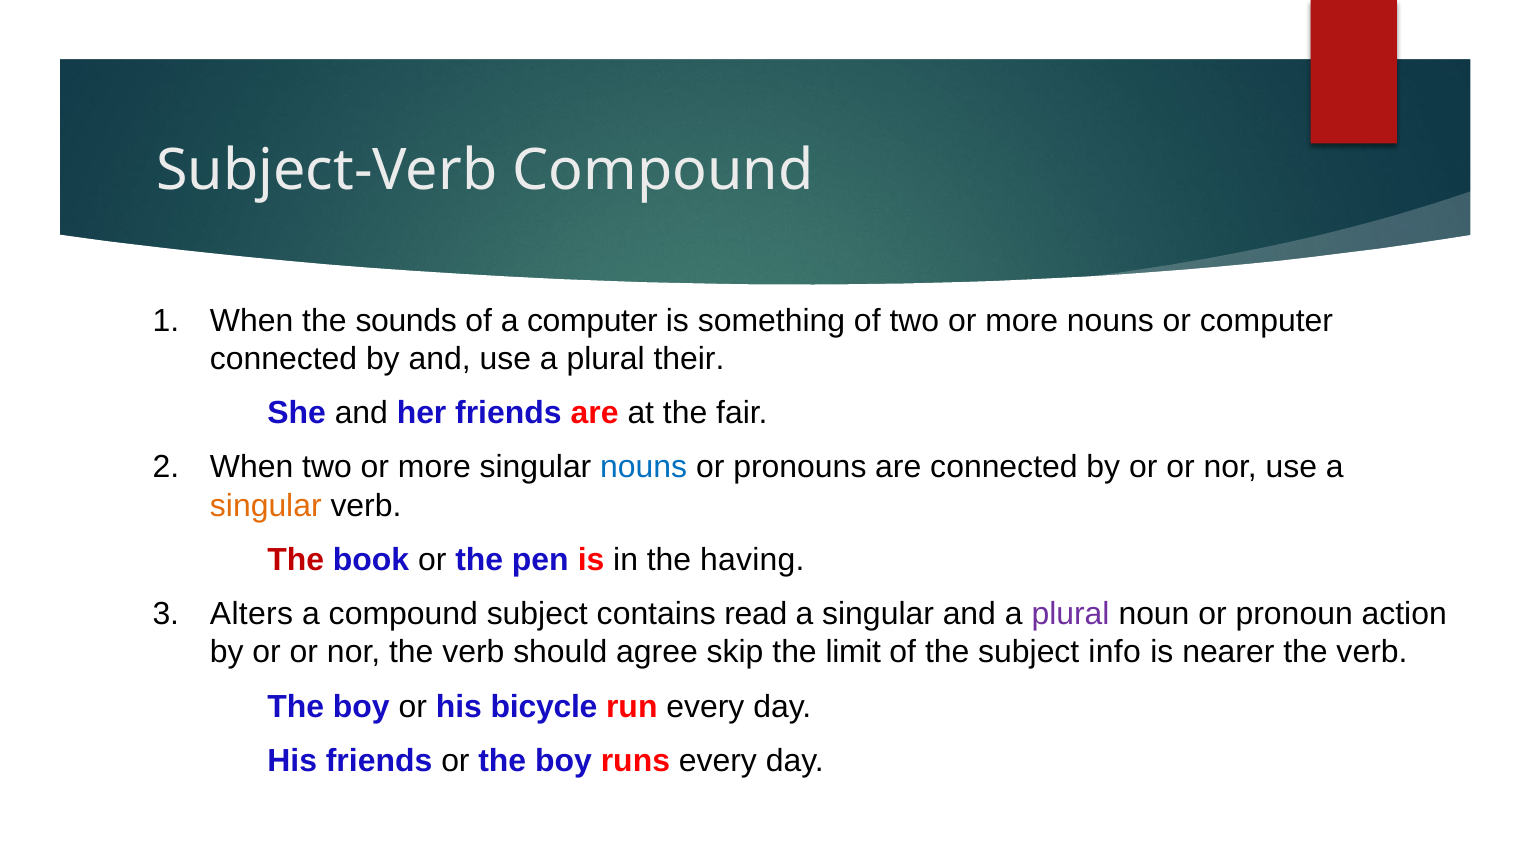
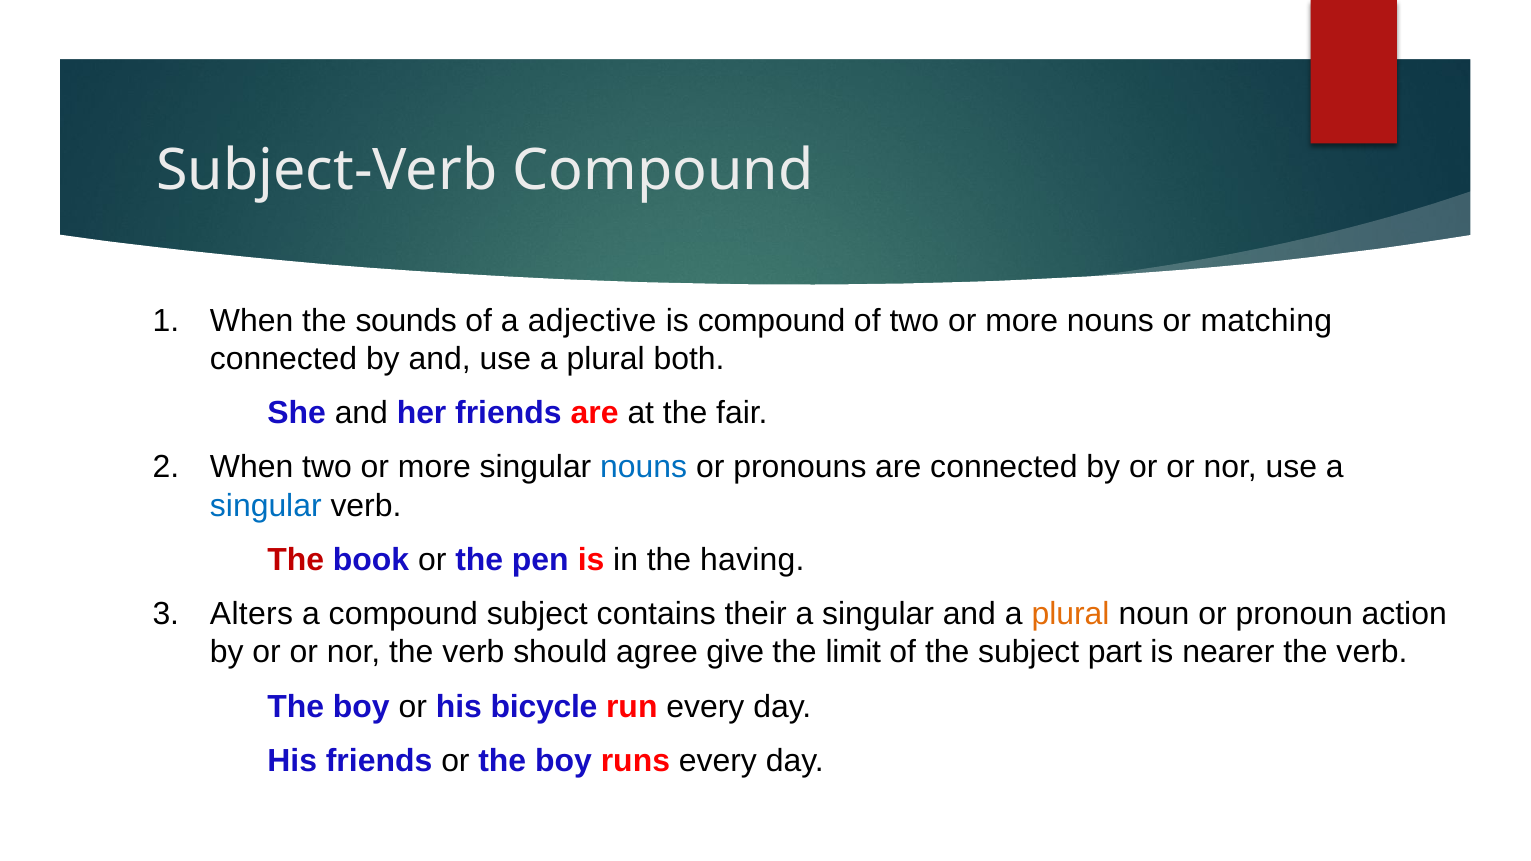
a computer: computer -> adjective (592, 321)
is something: something -> compound (772, 321)
or computer: computer -> matching (1266, 321)
their: their -> both (689, 359)
singular colour: orange -> blue (266, 506)
read: read -> their (756, 614)
plural colour: purple -> orange (1071, 614)
skip: skip -> give (735, 653)
info: info -> part (1115, 653)
